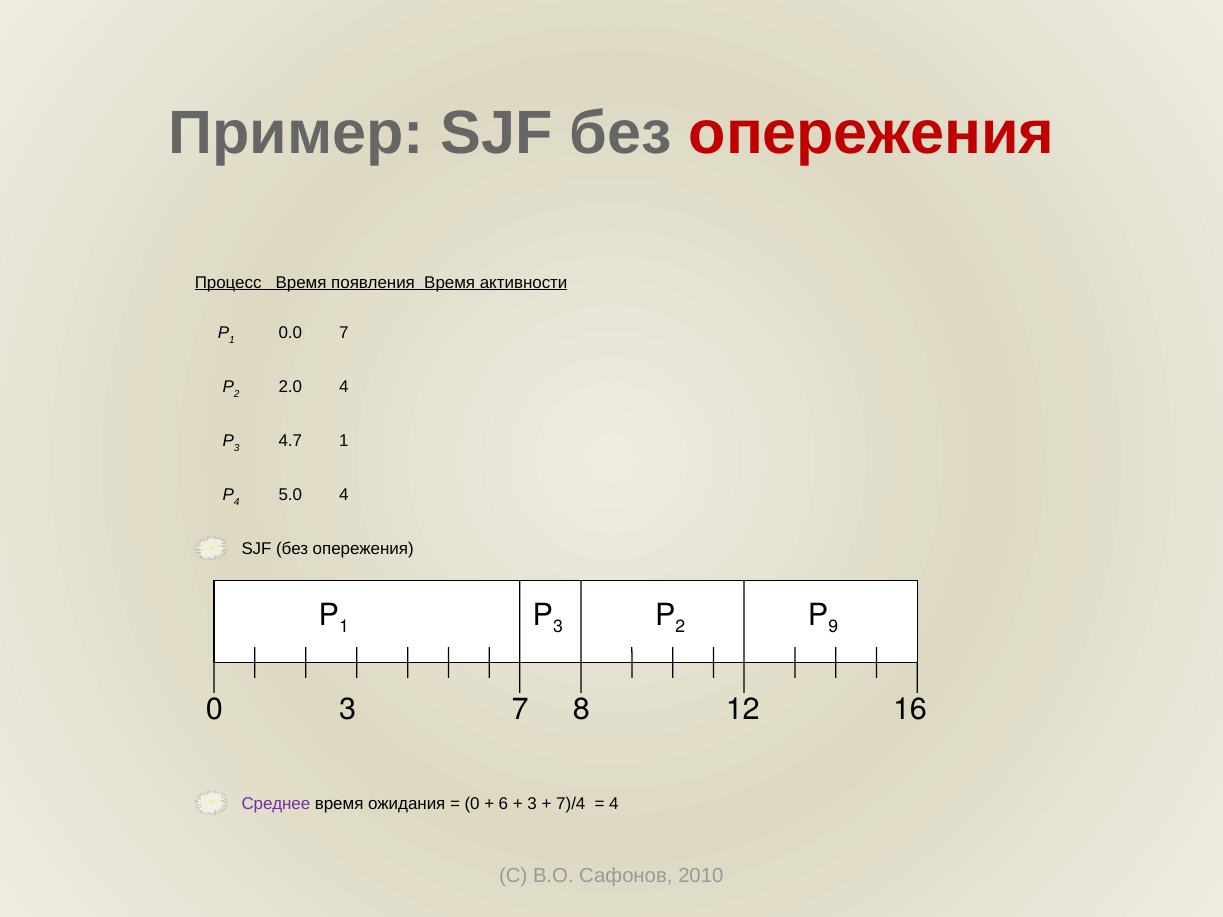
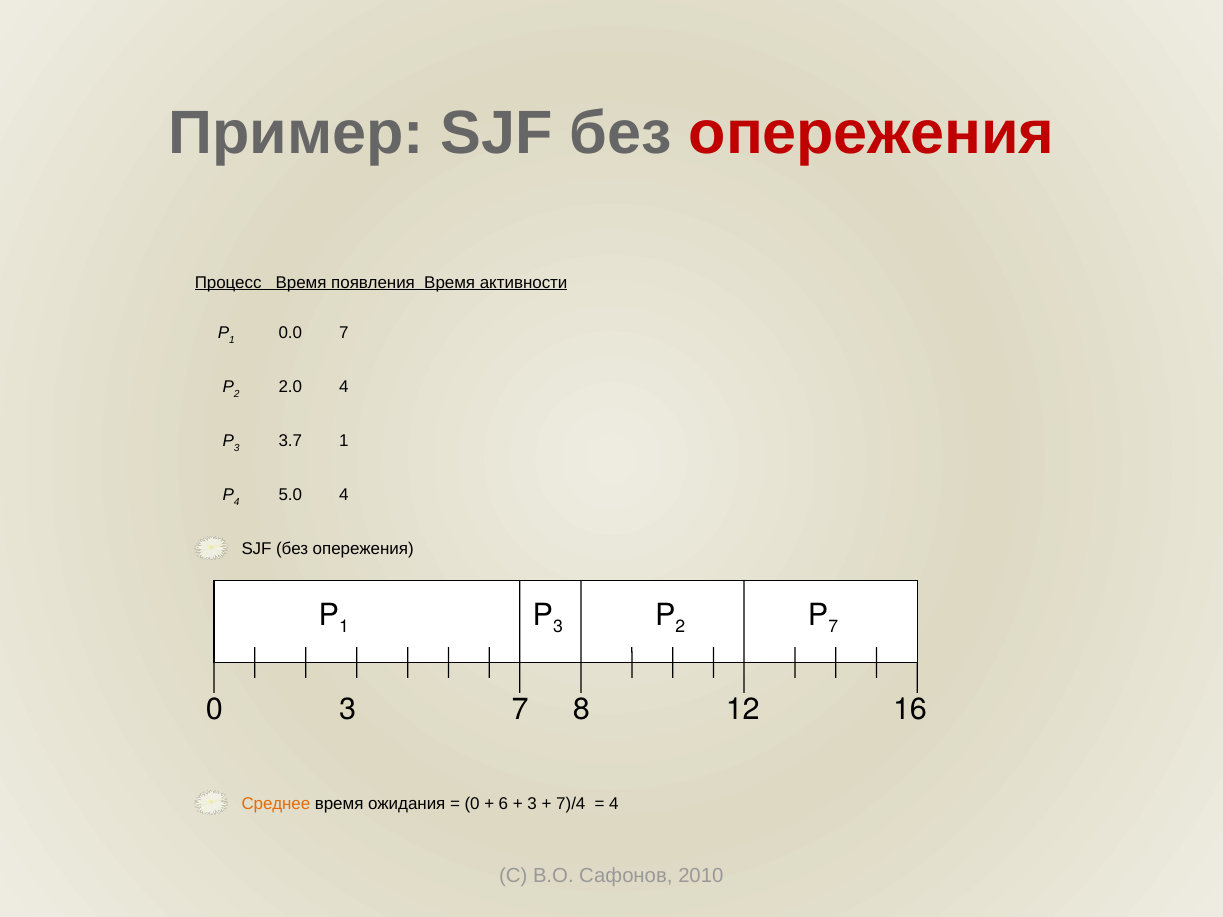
4.7: 4.7 -> 3.7 (290, 441)
9: 9 -> 7 (833, 627)
Среднее colour: purple -> orange (276, 804)
